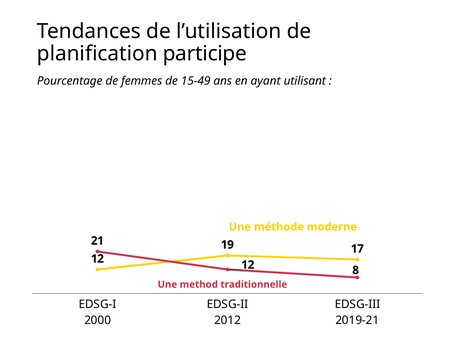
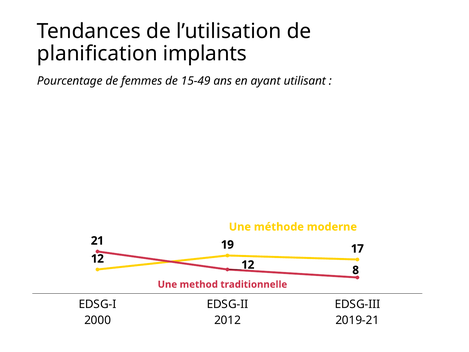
participe: participe -> implants (205, 54)
